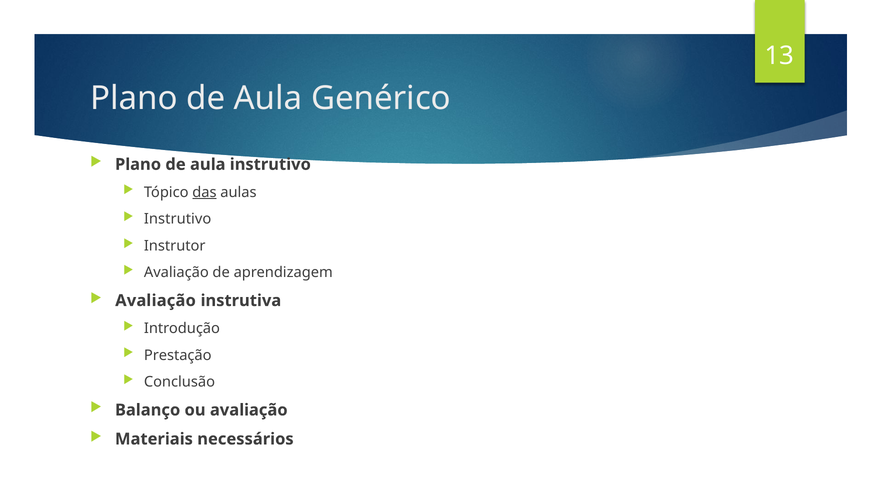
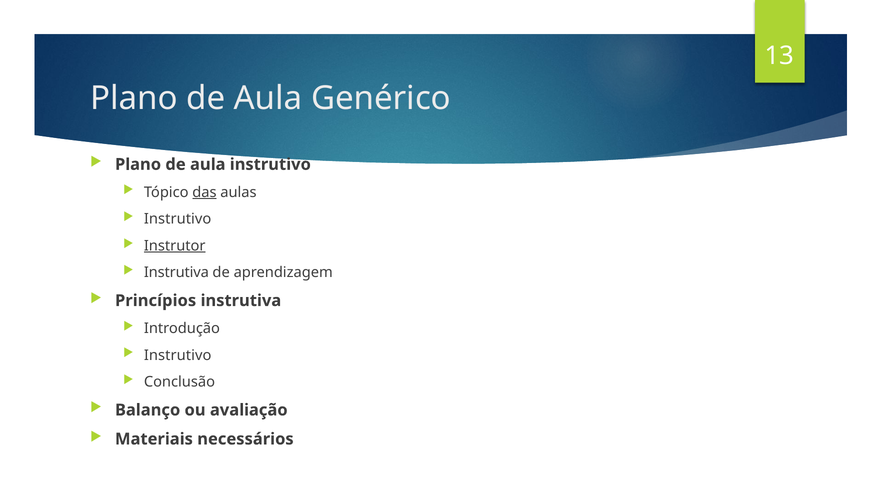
Instrutor underline: none -> present (175, 246)
Avaliação: Avaliação -> Instrutiva (176, 273)
Avaliação: Avaliação -> Princípios (156, 301)
Prestação: Prestação -> Instrutivo (178, 355)
